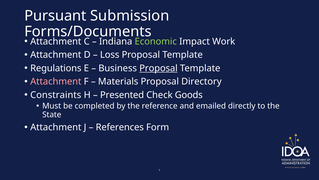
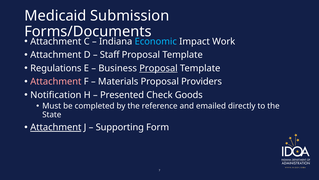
Pursuant: Pursuant -> Medicaid (55, 16)
Economic colour: light green -> light blue (156, 41)
Loss: Loss -> Staff (110, 55)
Directory: Directory -> Providers (202, 81)
Constraints: Constraints -> Notification (56, 95)
Attachment underline: none -> present (56, 127)
References: References -> Supporting (120, 127)
